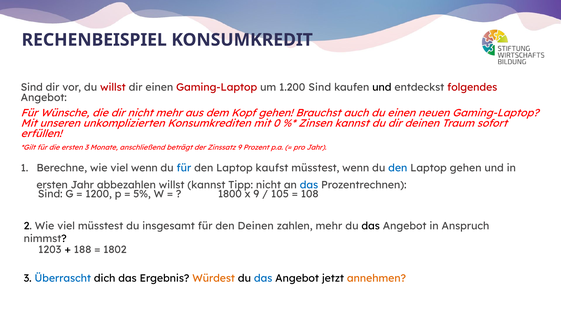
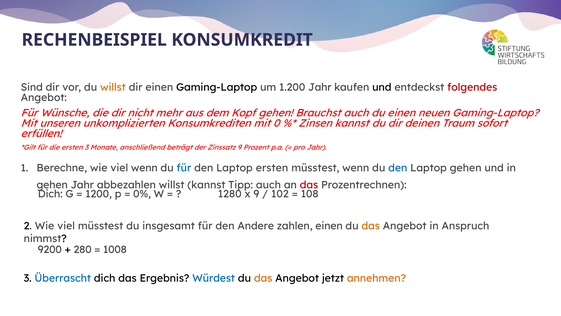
willst colour: red -> orange (113, 87)
Gaming-Laptop colour: red -> black (217, 87)
1.200 Sind: Sind -> Jahr (320, 87)
Laptop kaufst: kaufst -> ersten (272, 168)
ersten: ersten -> gehen (52, 185)
Tipp nicht: nicht -> auch (268, 185)
das colour: blue -> red (309, 185)
Sind: Sind -> Dich (50, 194)
5%: 5% -> 0% (142, 194)
1800: 1800 -> 1280 (230, 194)
105: 105 -> 102 (280, 194)
den Deinen: Deinen -> Andere (256, 226)
zahlen mehr: mehr -> einen (329, 226)
das colour: black -> orange (371, 226)
1203: 1203 -> 9200 (50, 249)
188: 188 -> 280 (83, 249)
1802: 1802 -> 1008 (115, 249)
Würdest colour: orange -> blue (214, 278)
das colour: blue -> orange (263, 278)
